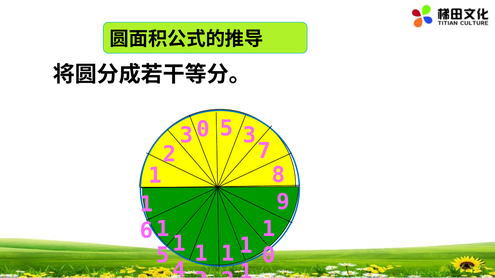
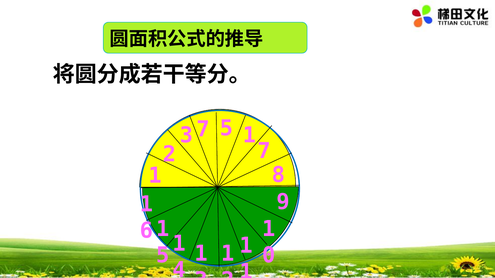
3 0: 0 -> 7 (203, 130)
3: 3 -> 1 (250, 135)
